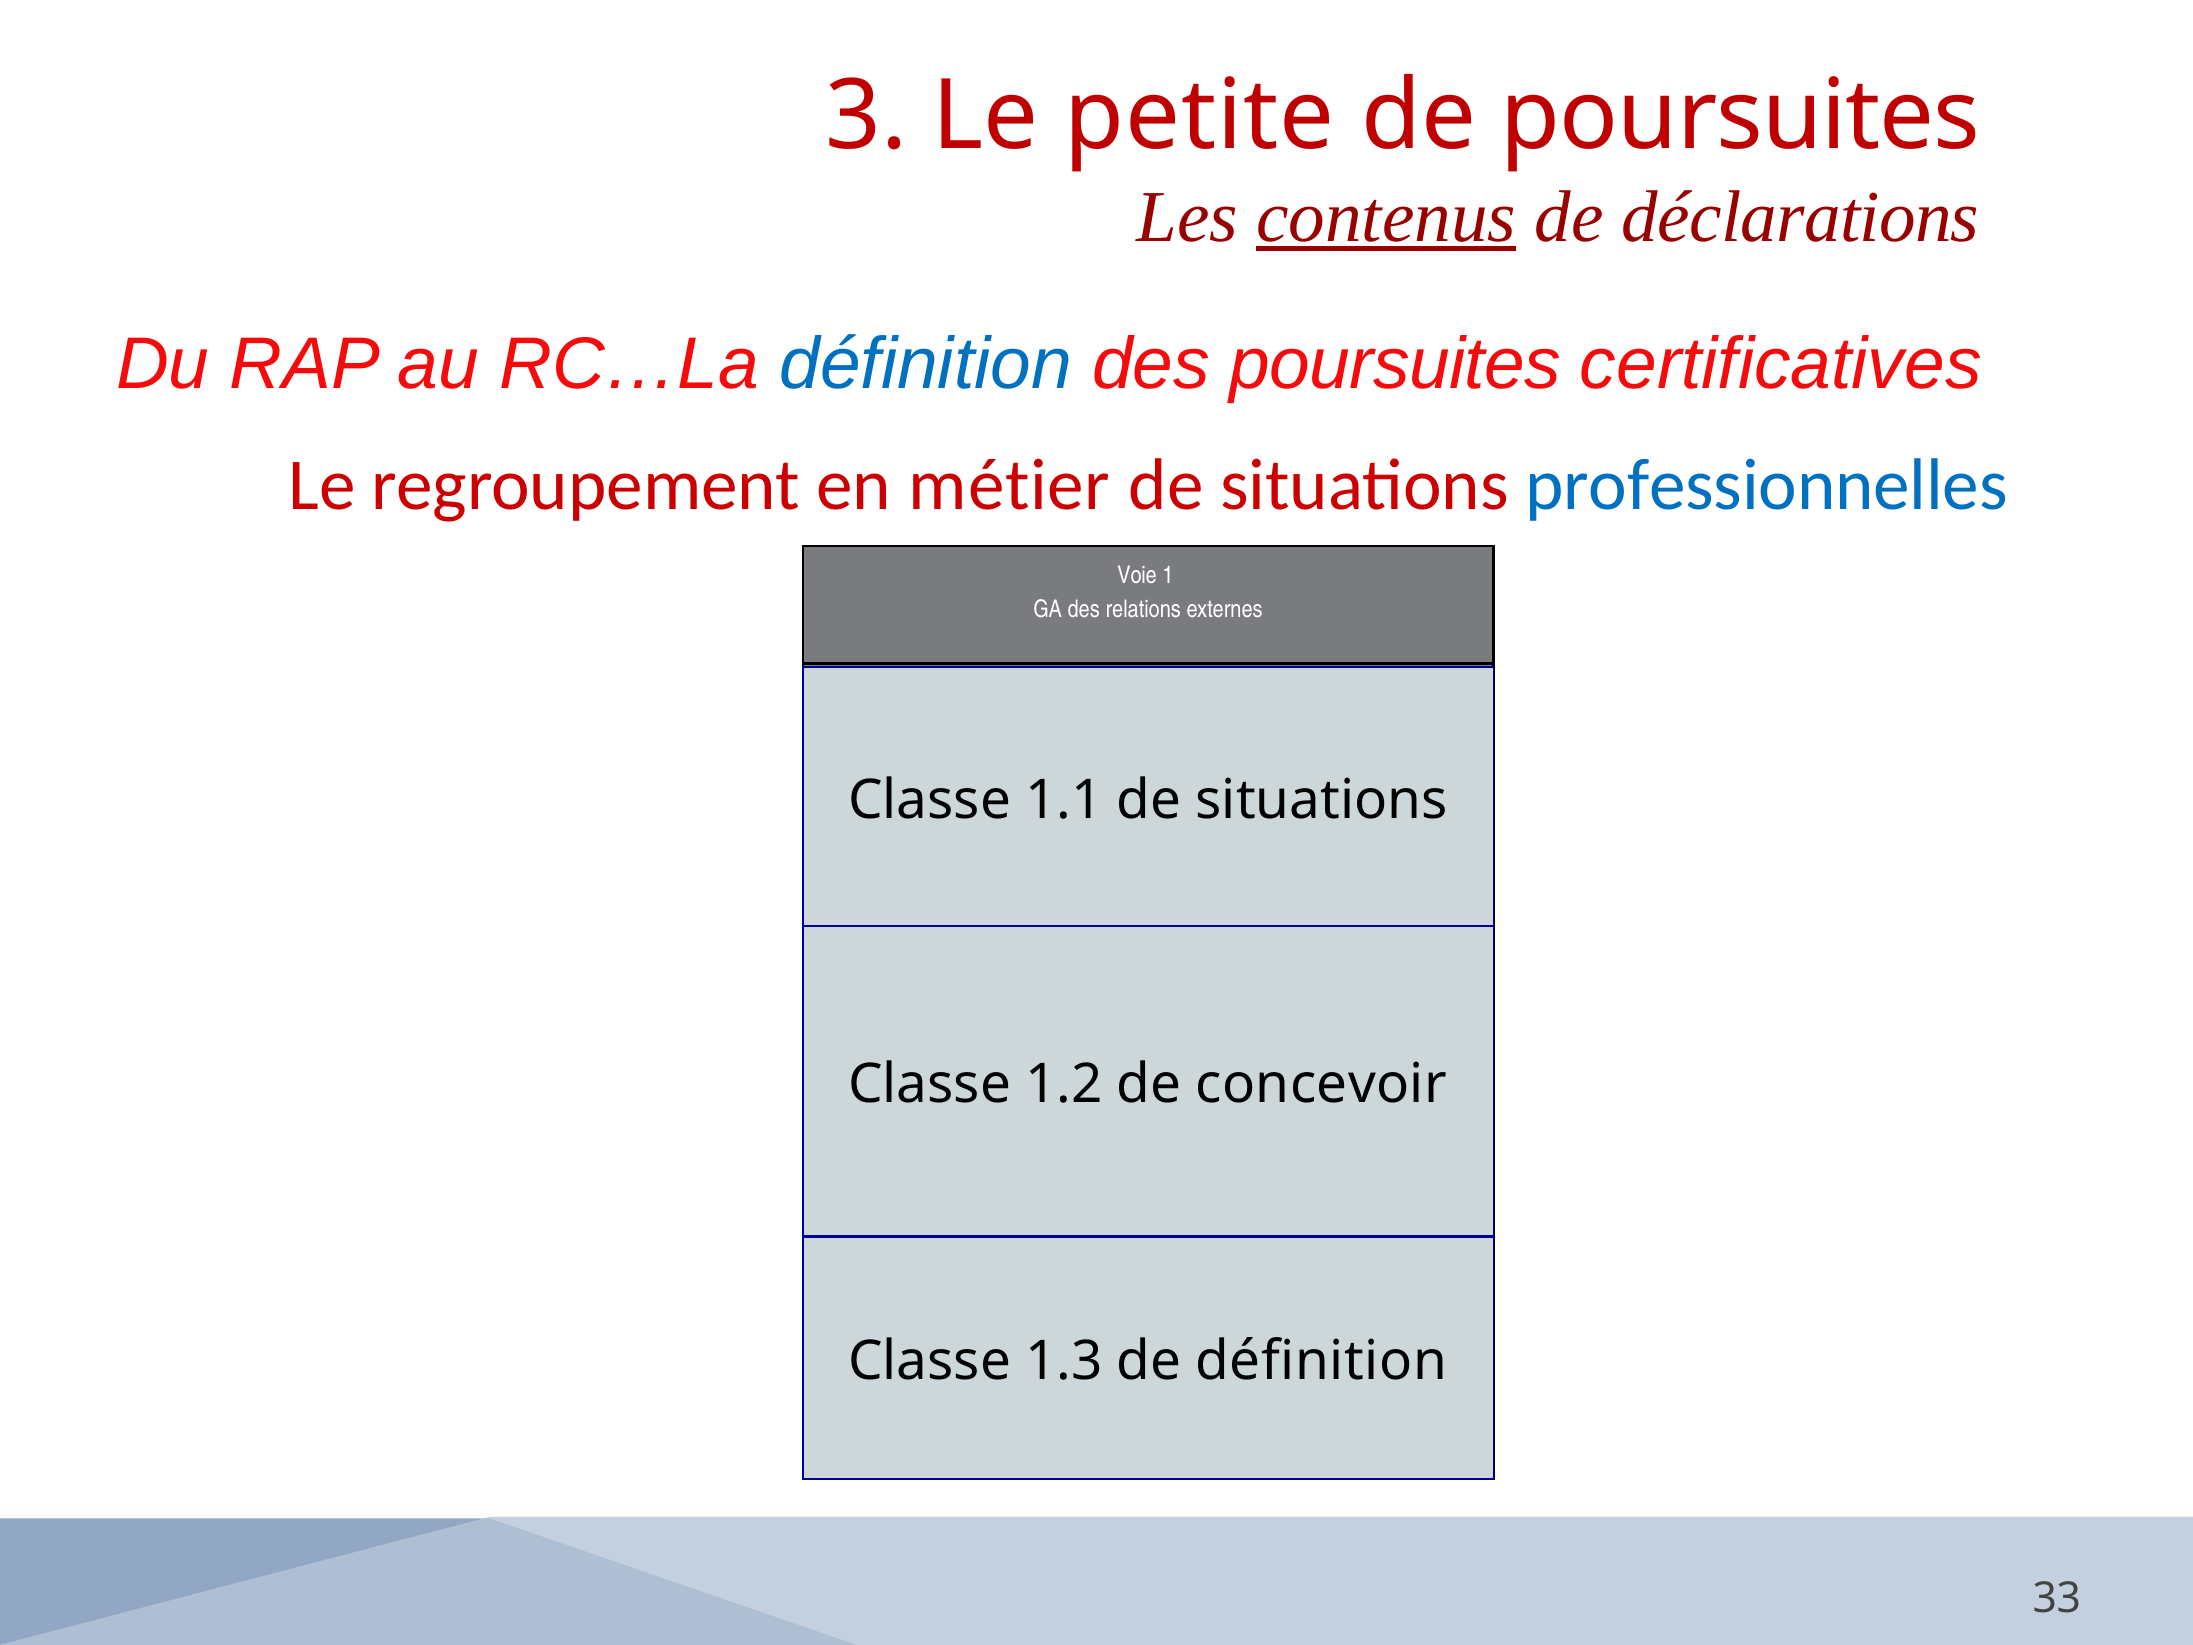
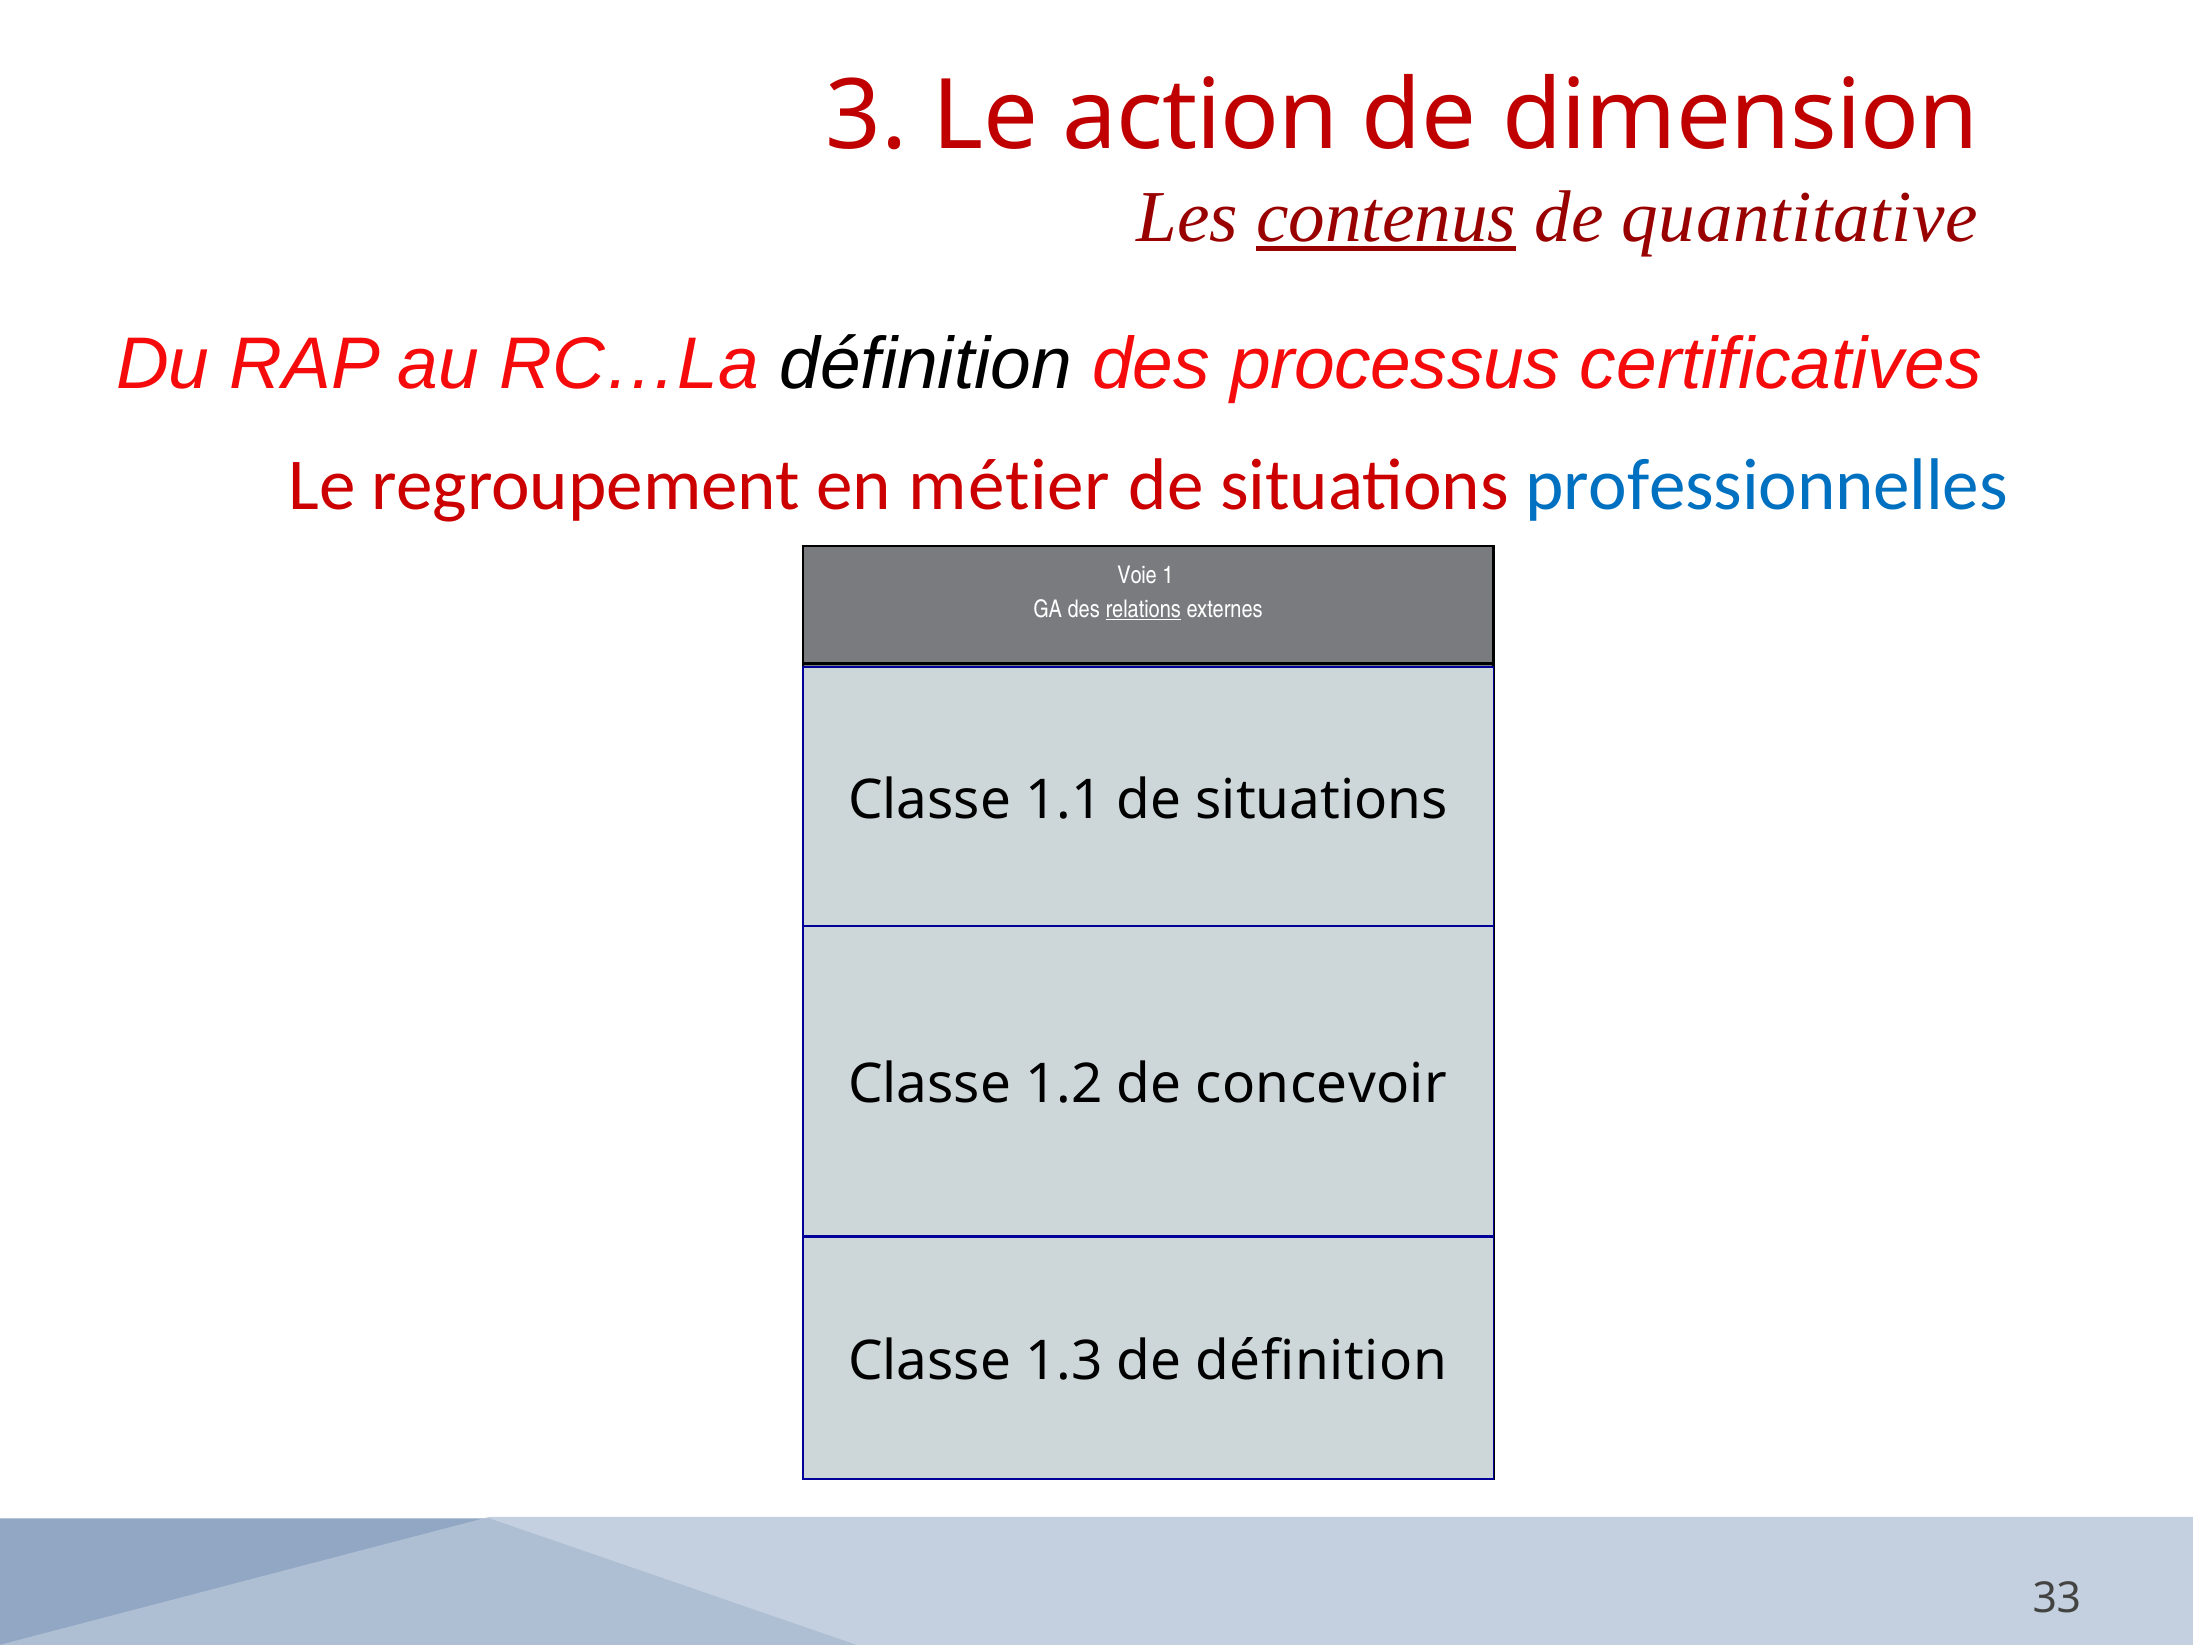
petite: petite -> action (1201, 116)
de poursuites: poursuites -> dimension (1741, 116)
de déclarations: déclarations -> quantitative (1800, 217)
définition colour: blue -> black (926, 364)
des poursuites: poursuites -> processus (1395, 364)
relations underline: none -> present (1143, 609)
